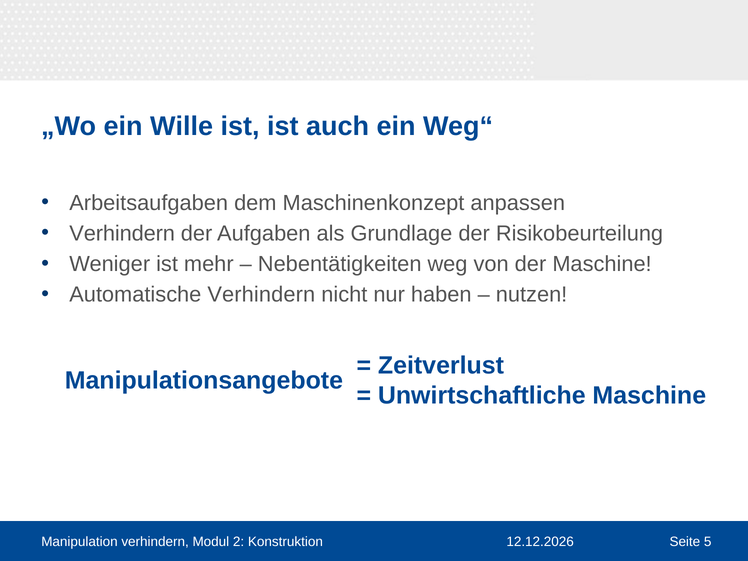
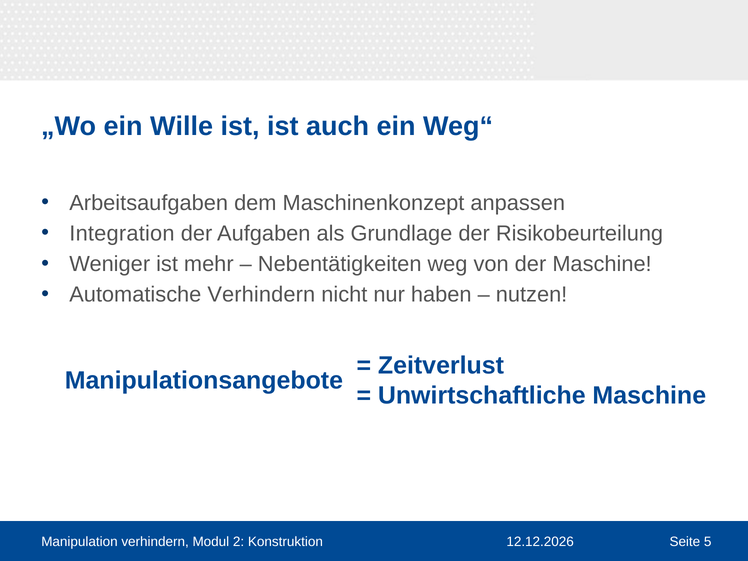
Verhindern: Verhindern -> Integration (122, 234)
